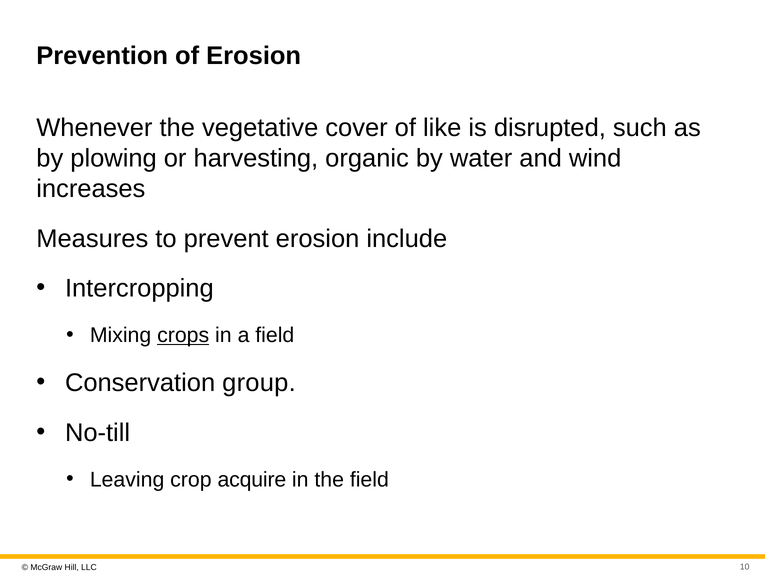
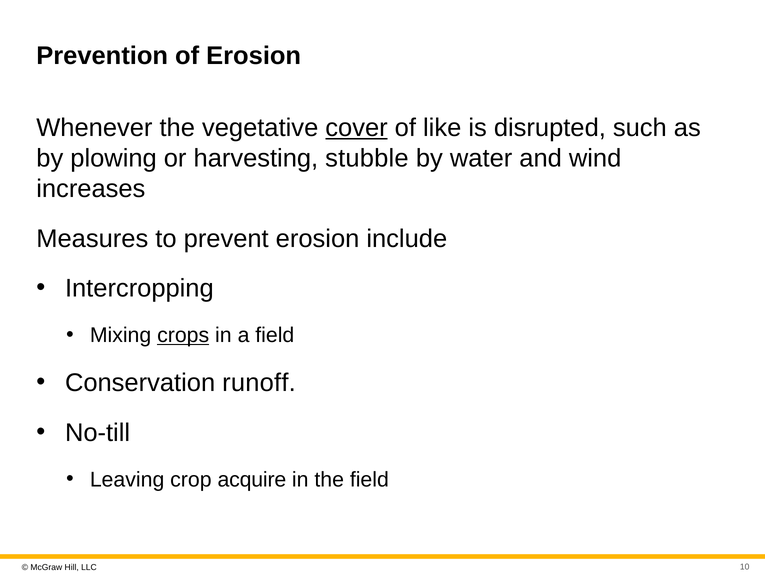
cover underline: none -> present (357, 128)
organic: organic -> stubble (367, 158)
group: group -> runoff (259, 383)
